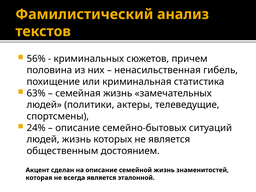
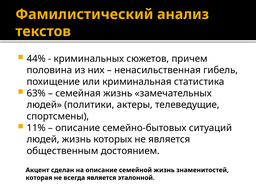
56%: 56% -> 44% (36, 59)
24%: 24% -> 11% (36, 128)
